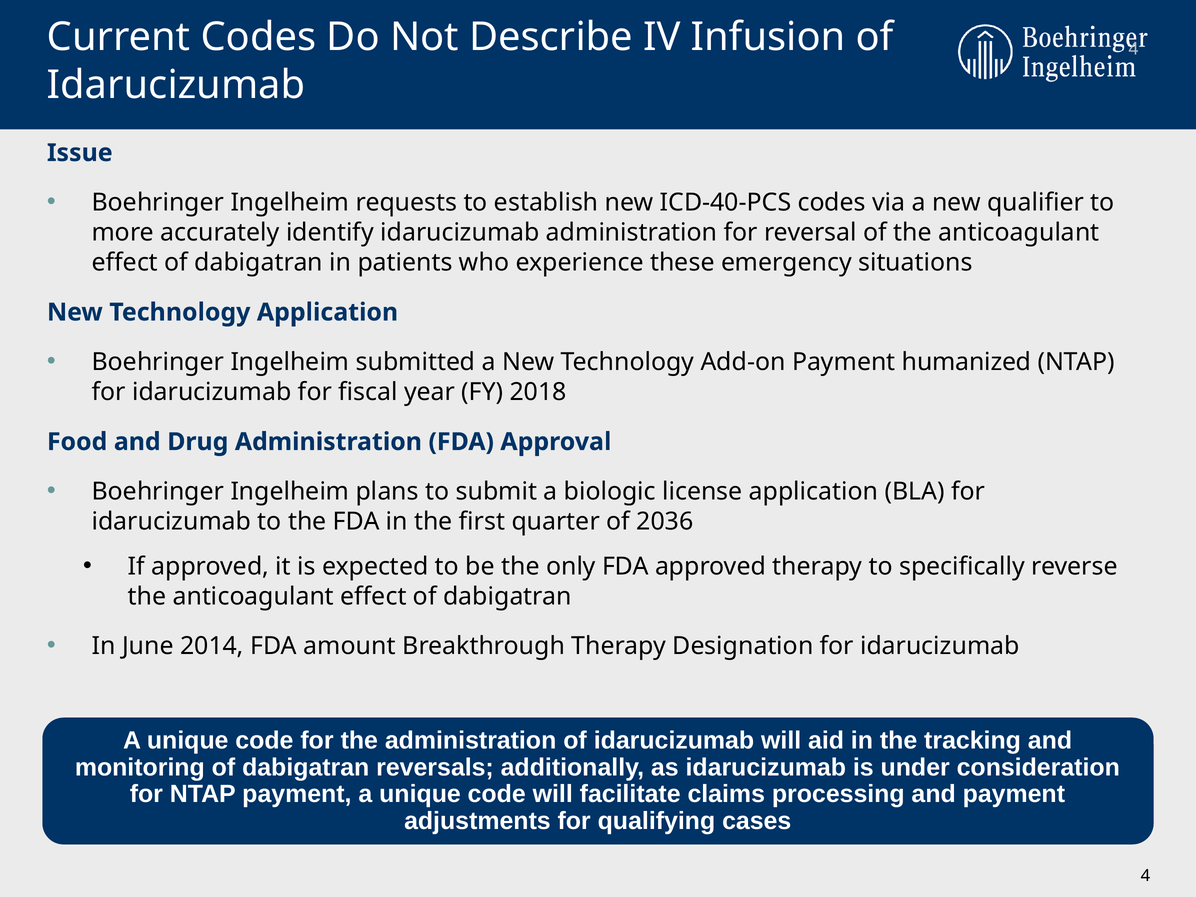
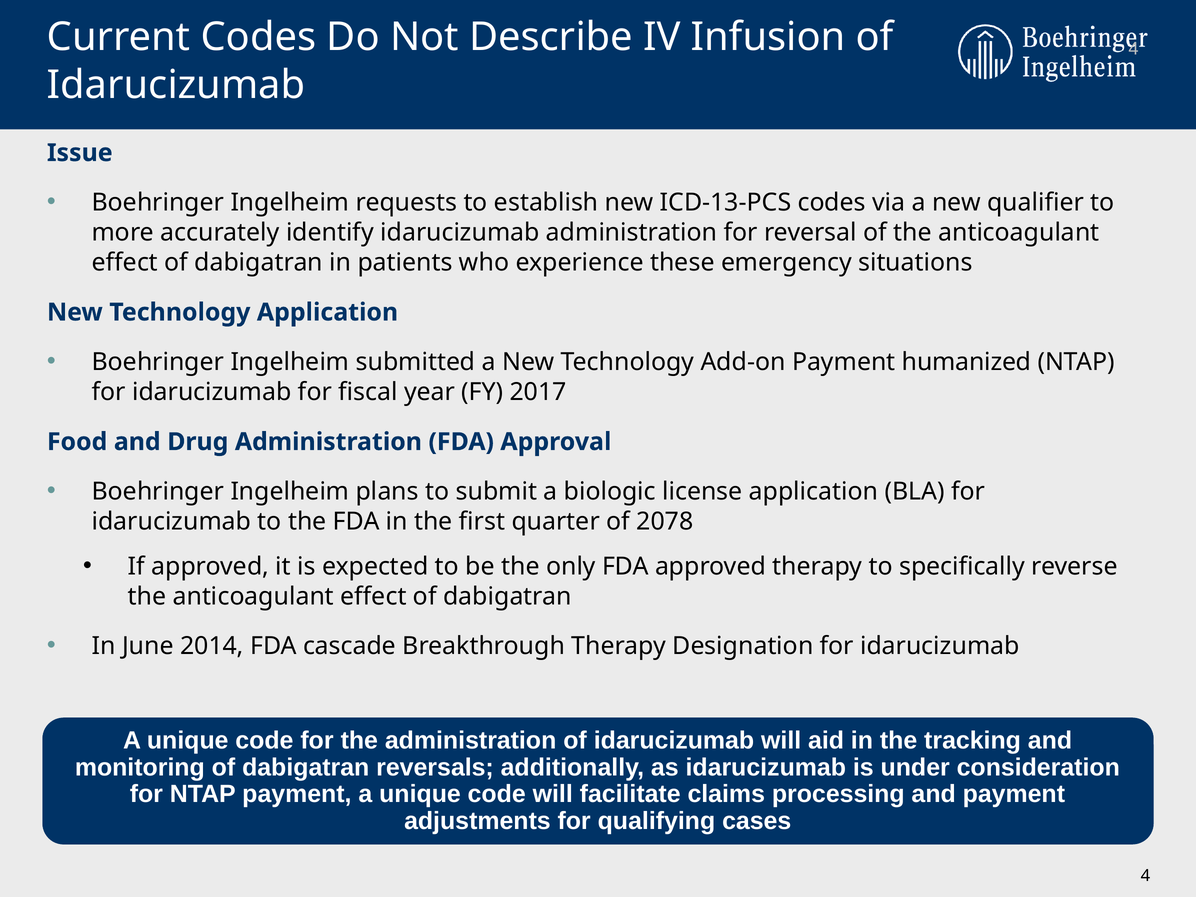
ICD-40-PCS: ICD-40-PCS -> ICD-13-PCS (726, 203)
2018: 2018 -> 2017 (538, 392)
2036: 2036 -> 2078 (665, 522)
amount: amount -> cascade (349, 646)
